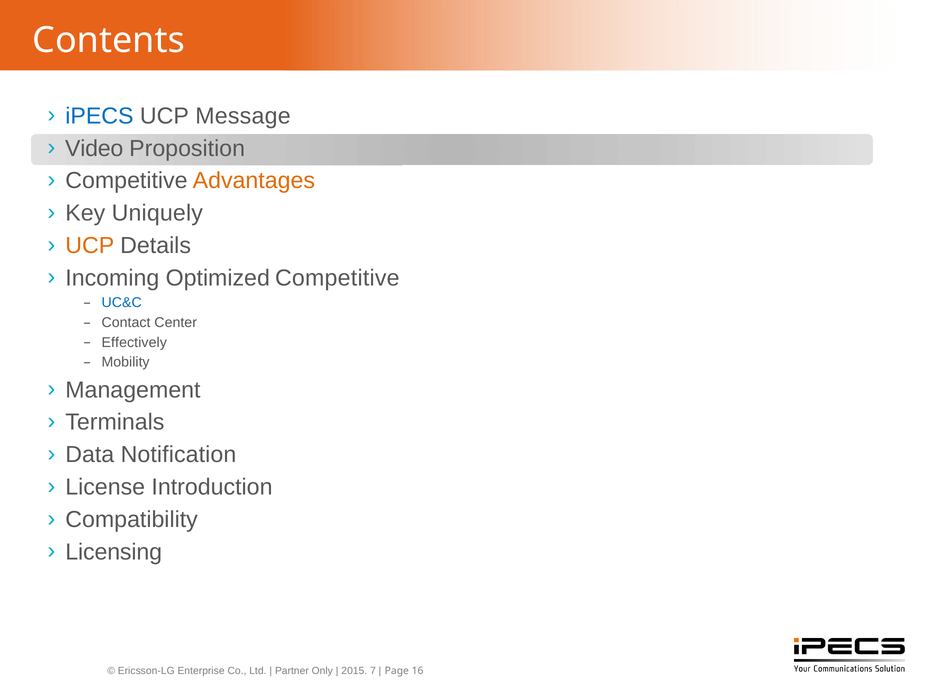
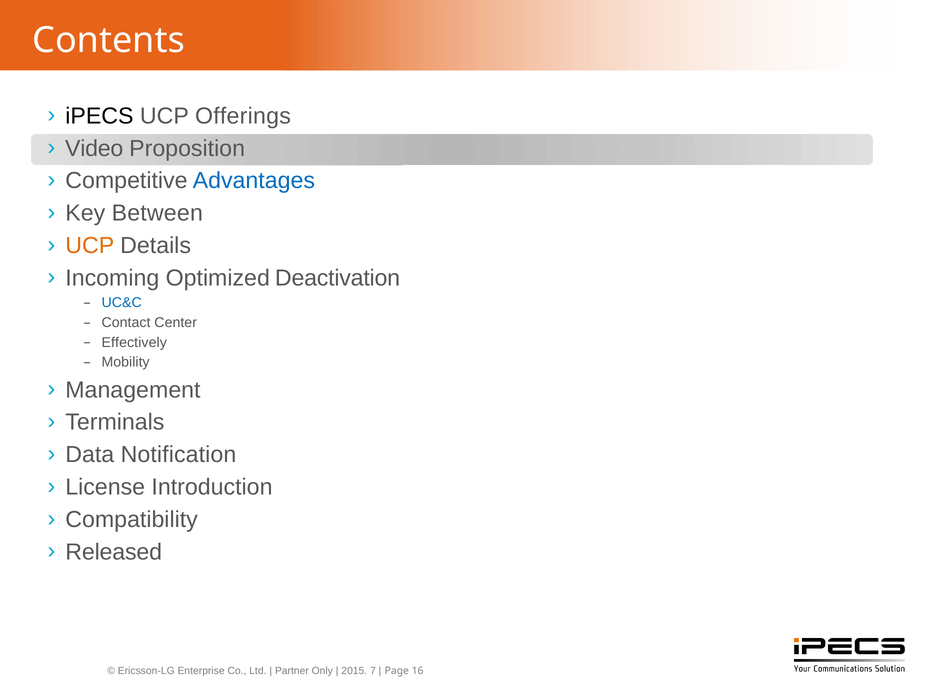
iPECS colour: blue -> black (99, 116)
Message: Message -> Offerings (243, 116)
Advantages colour: orange -> blue (254, 181)
Uniquely: Uniquely -> Between (157, 213)
Optimized Competitive: Competitive -> Deactivation (338, 278)
Licensing: Licensing -> Released (114, 552)
